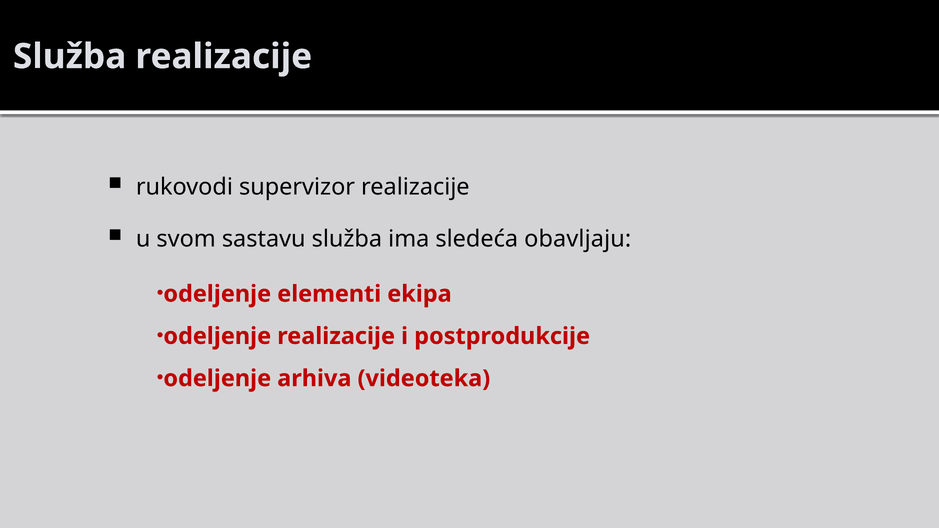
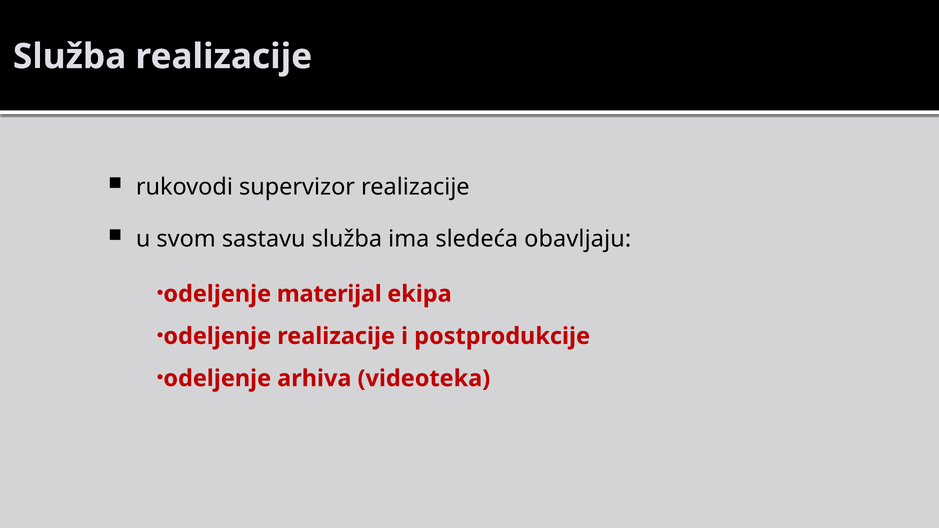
elementi: elementi -> materijal (329, 294)
